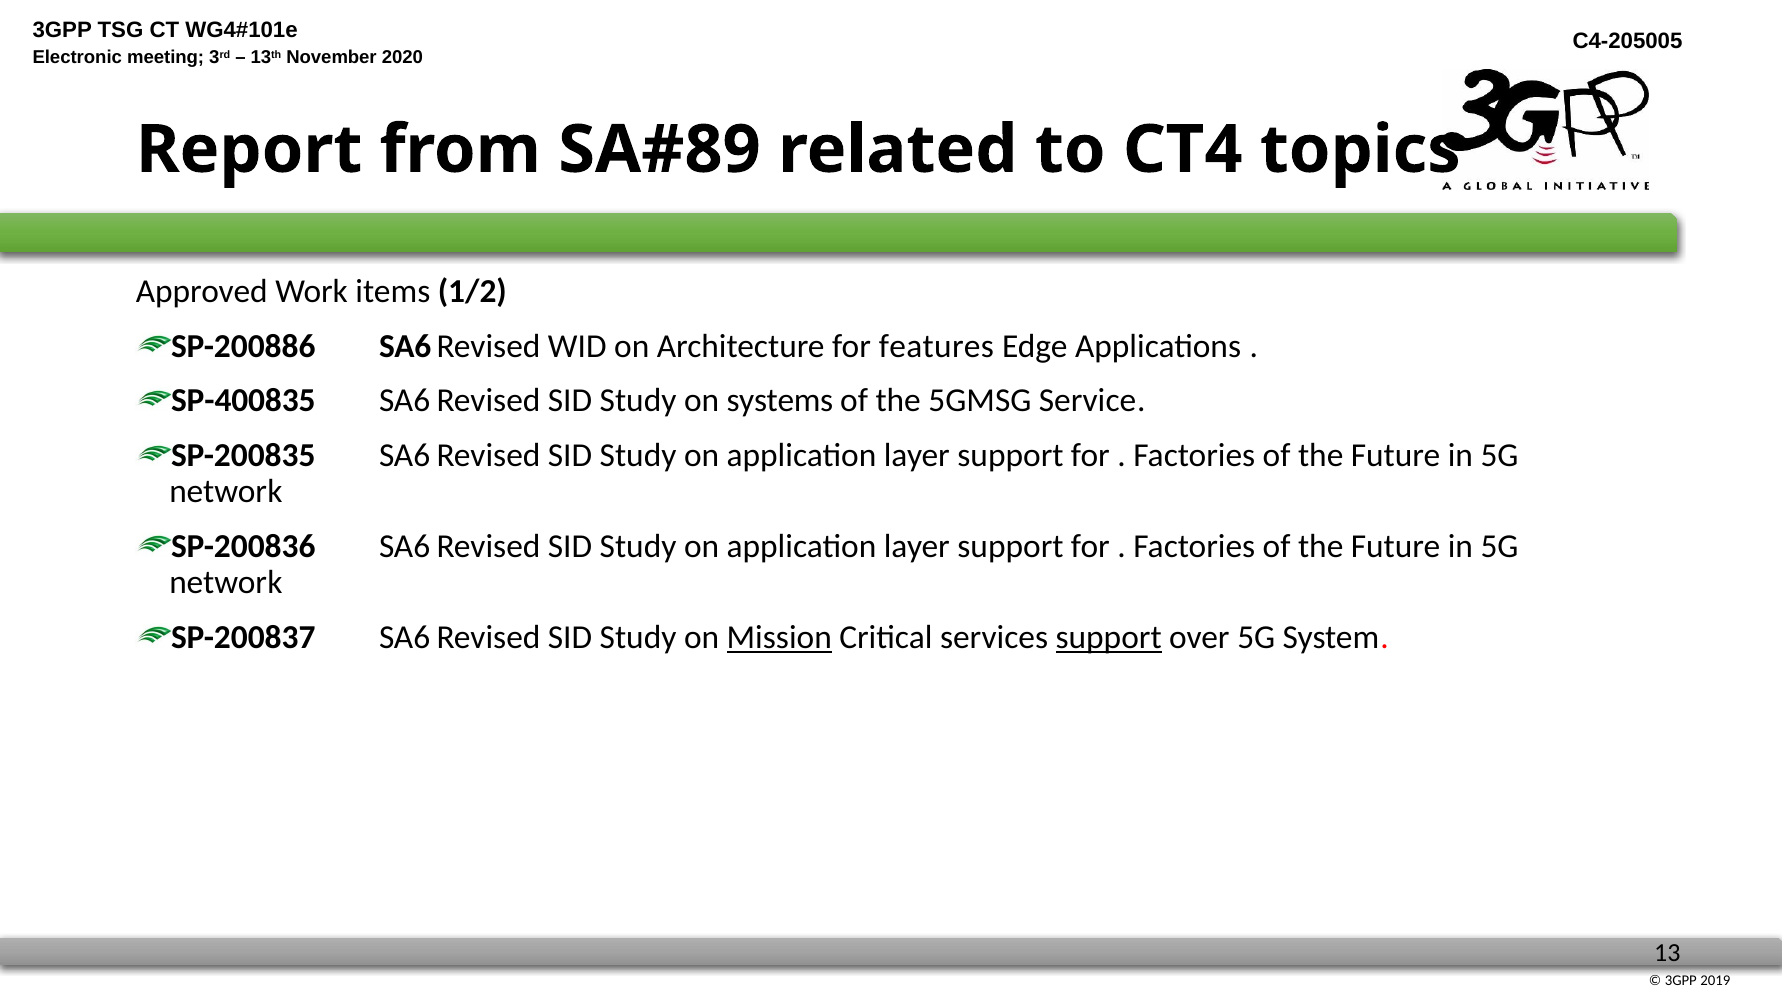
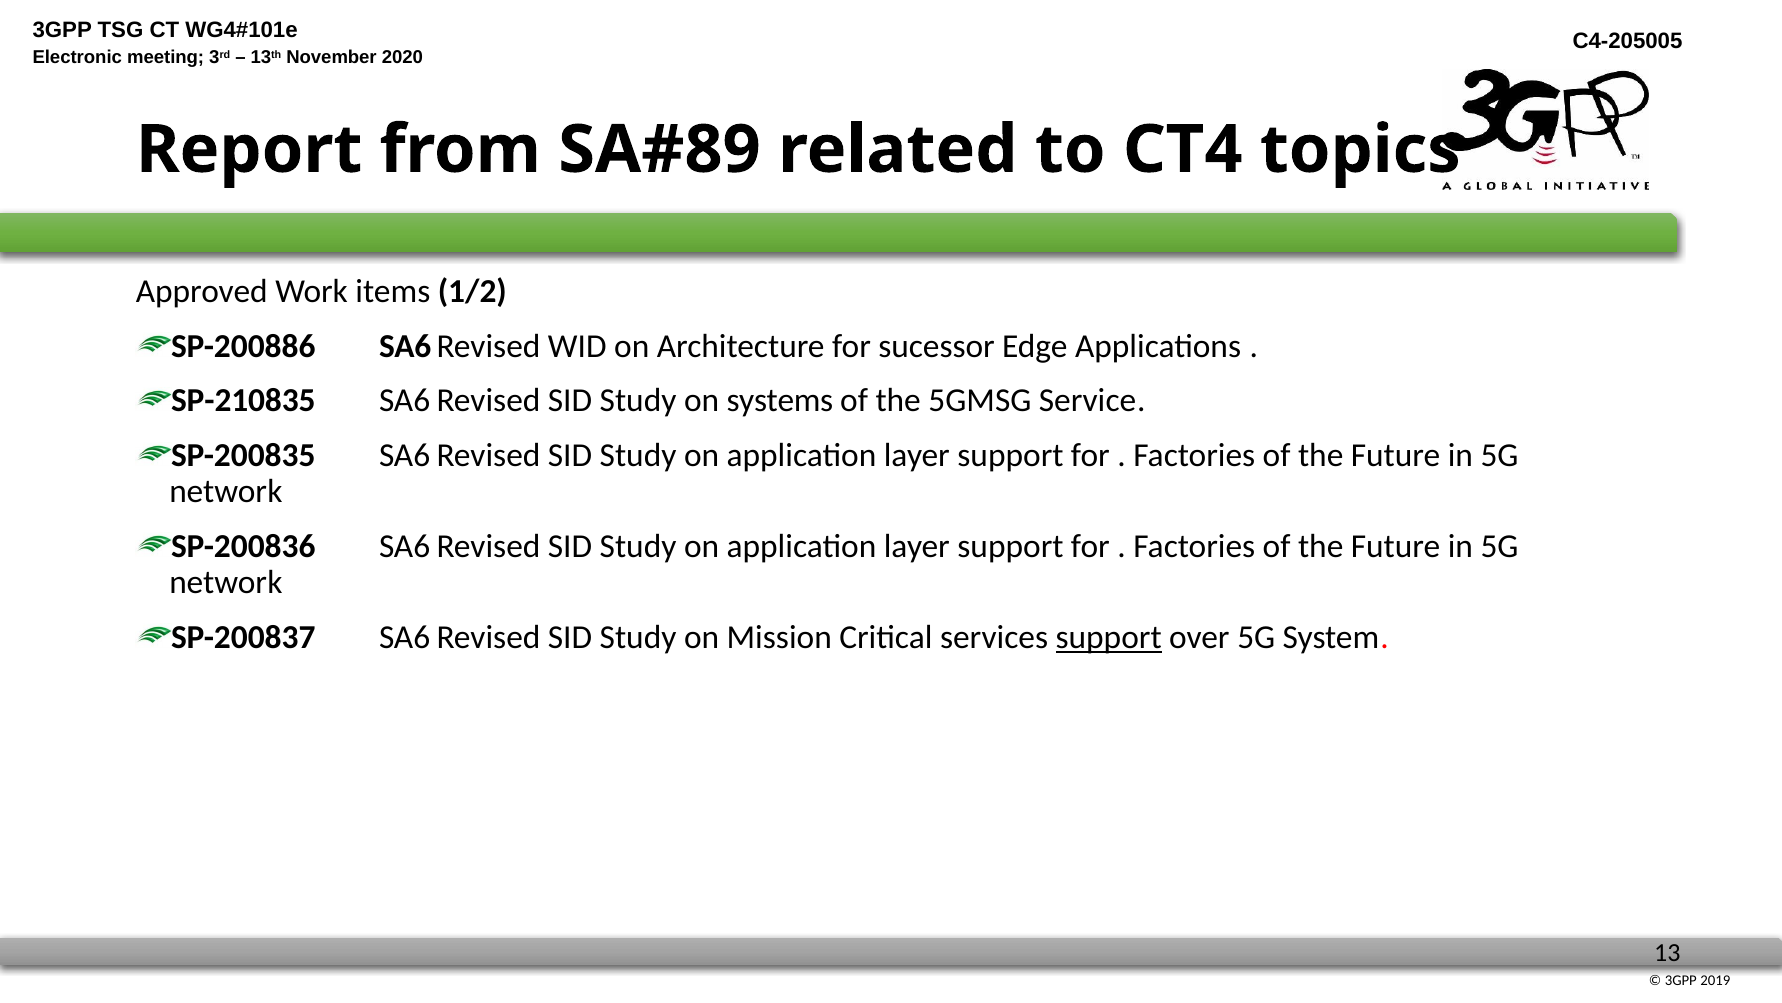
features: features -> sucessor (937, 346)
SP-400835: SP-400835 -> SP-210835 (243, 401)
Mission underline: present -> none (779, 637)
